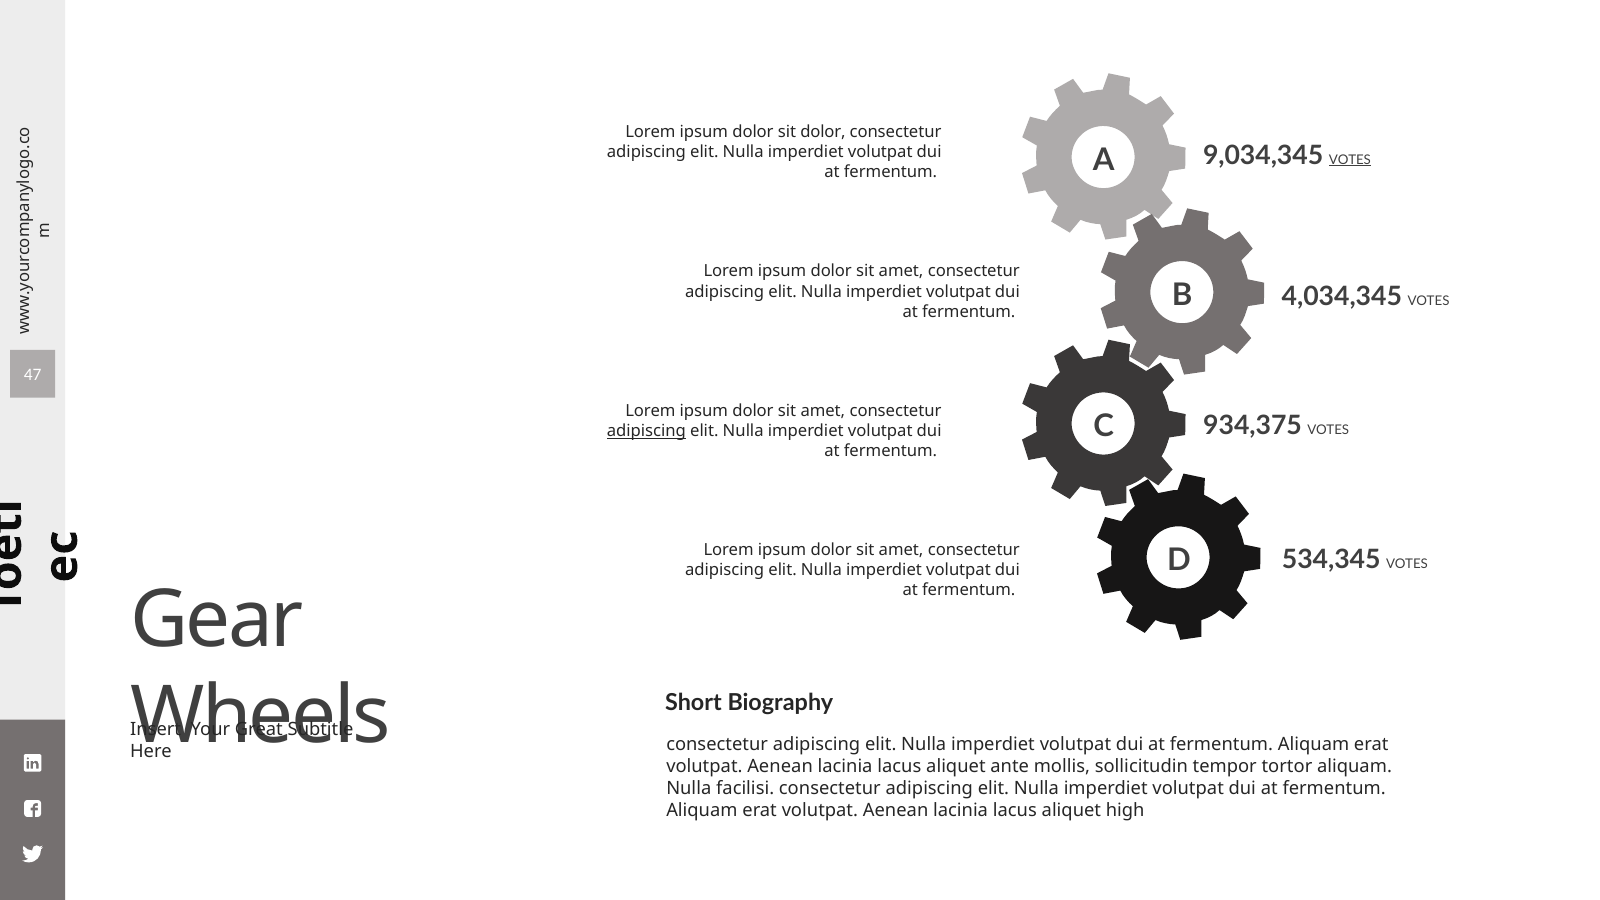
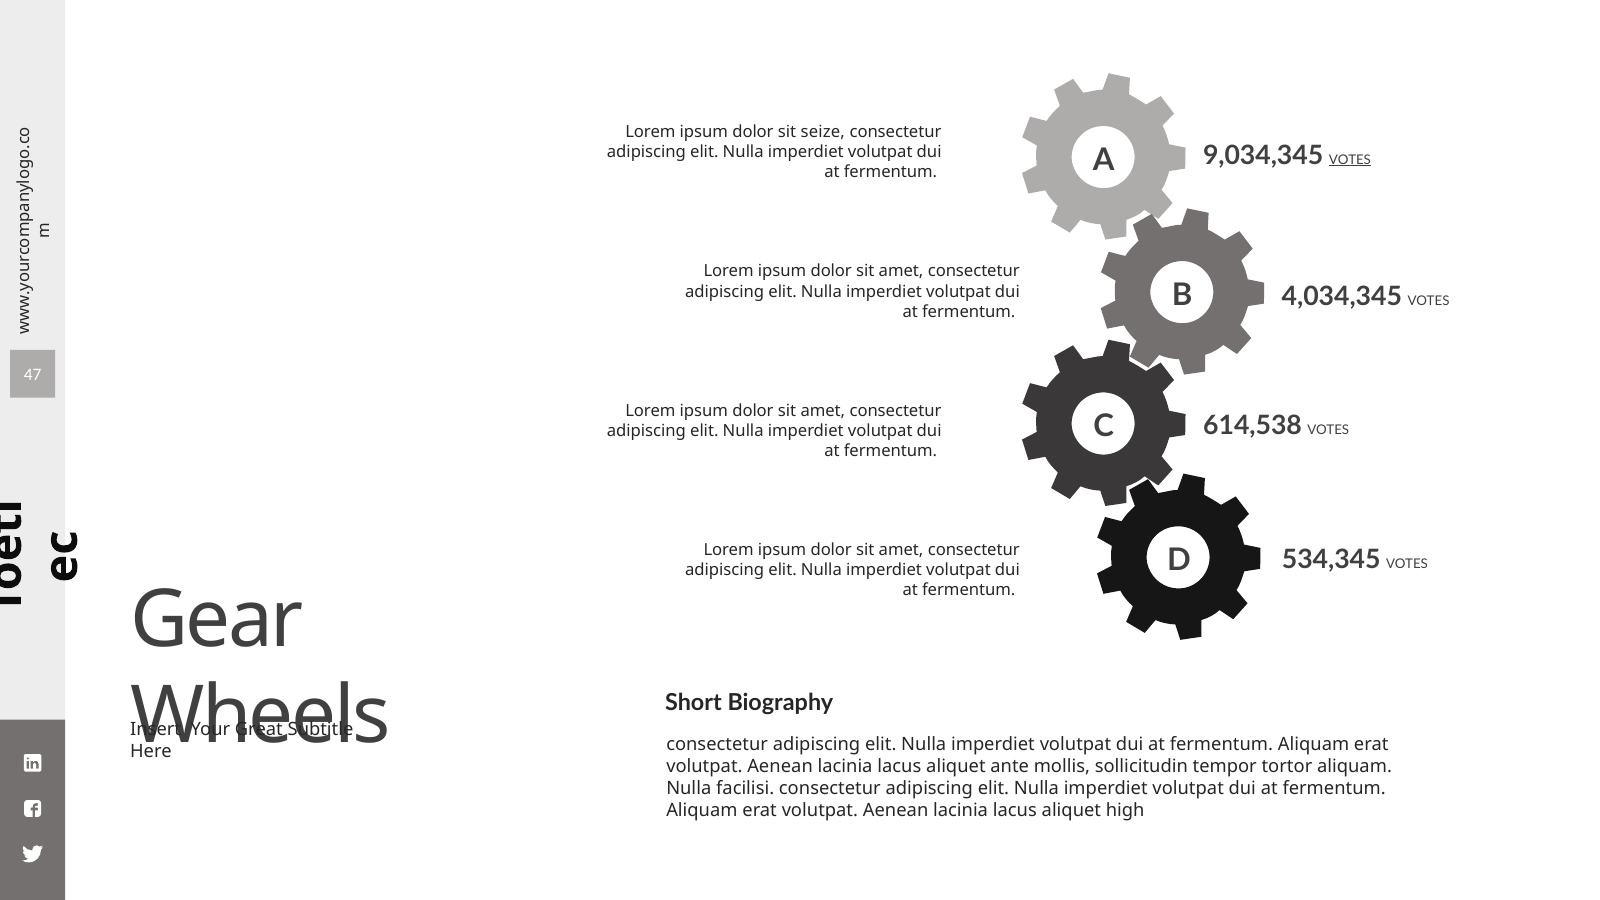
sit dolor: dolor -> seize (823, 132)
934,375: 934,375 -> 614,538 (1253, 426)
adipiscing underline: present -> none (646, 431)
